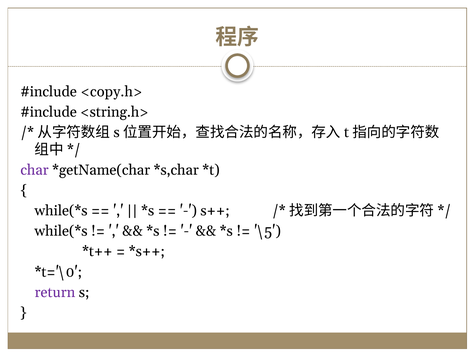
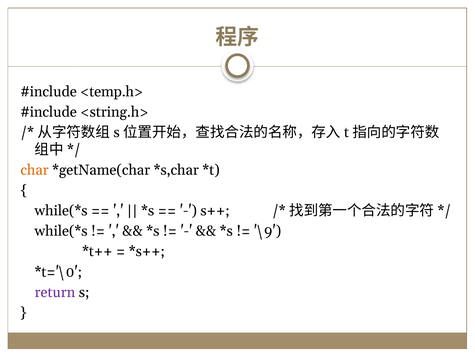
<copy.h>: <copy.h> -> <temp.h> (112, 91)
char colour: purple -> orange (35, 170)
\5: \5 -> \9 (268, 231)
